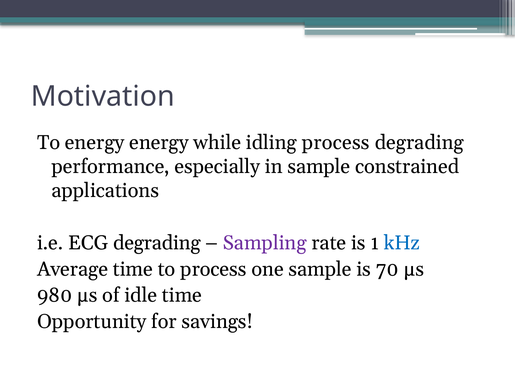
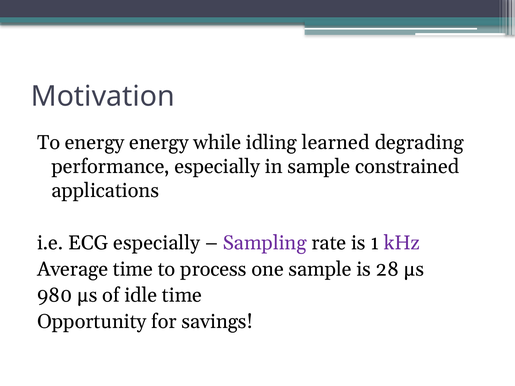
idling process: process -> learned (336, 143)
ECG degrading: degrading -> especially (157, 243)
kHz colour: blue -> purple (402, 243)
70: 70 -> 28 (387, 269)
